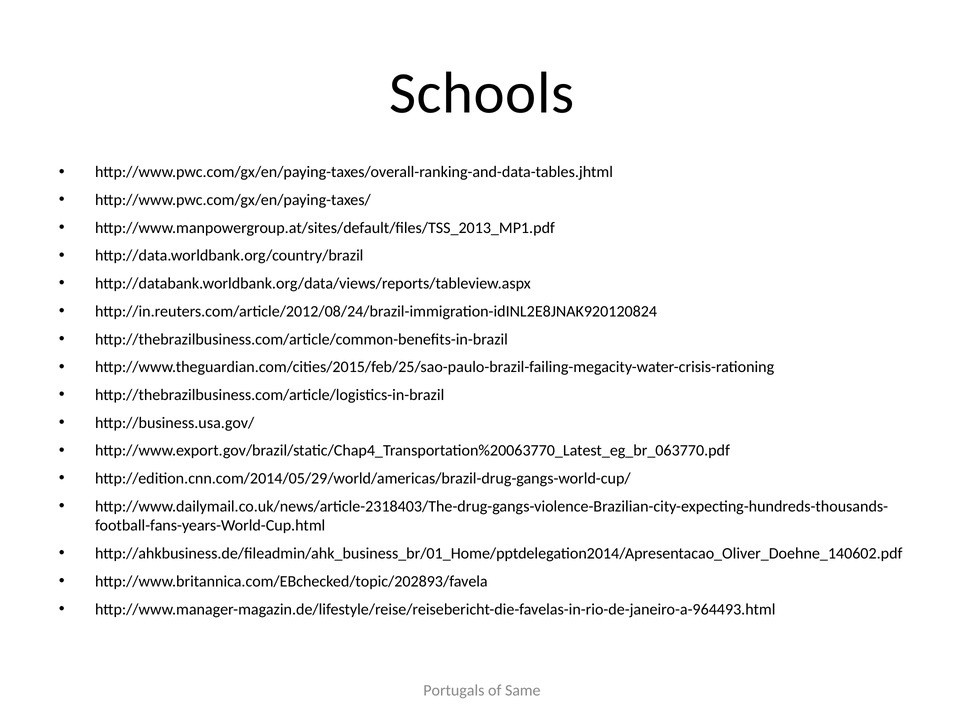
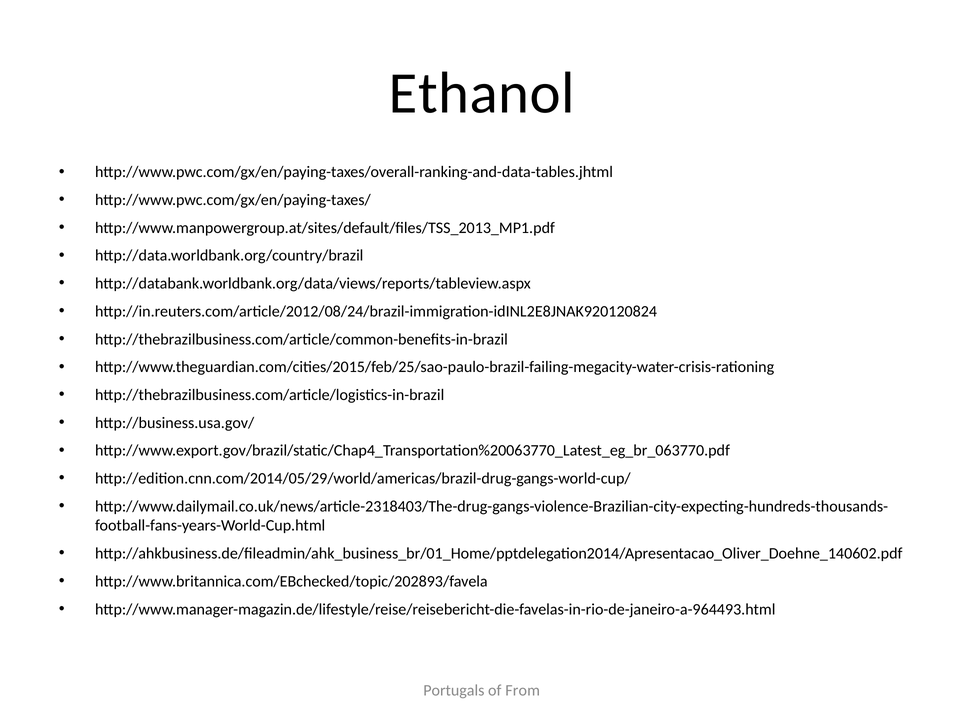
Schools: Schools -> Ethanol (482, 93)
Same: Same -> From (523, 690)
